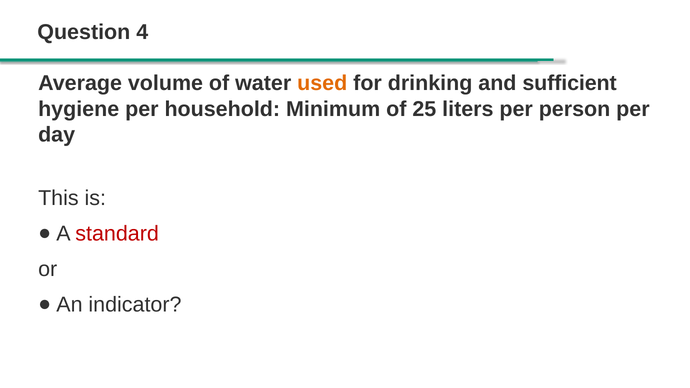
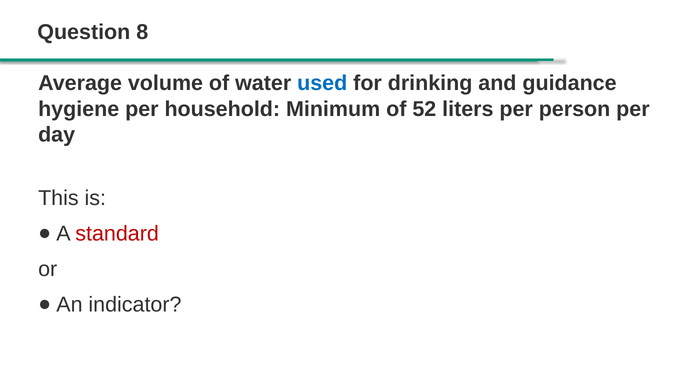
4: 4 -> 8 (142, 32)
used colour: orange -> blue (322, 83)
sufficient: sufficient -> guidance (570, 83)
25: 25 -> 52 (424, 109)
